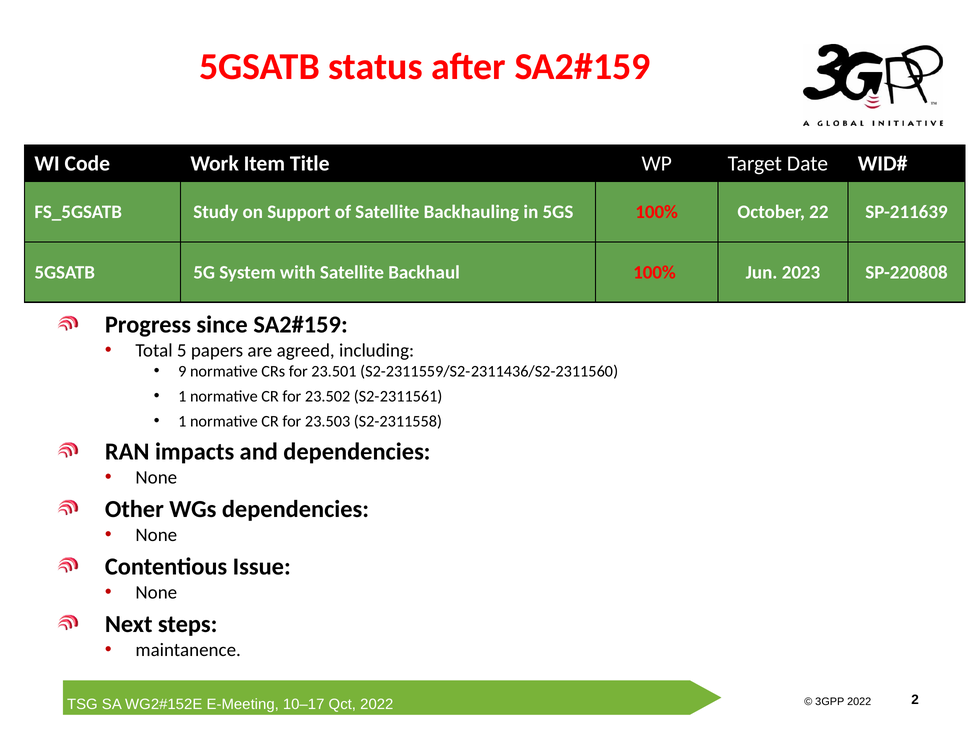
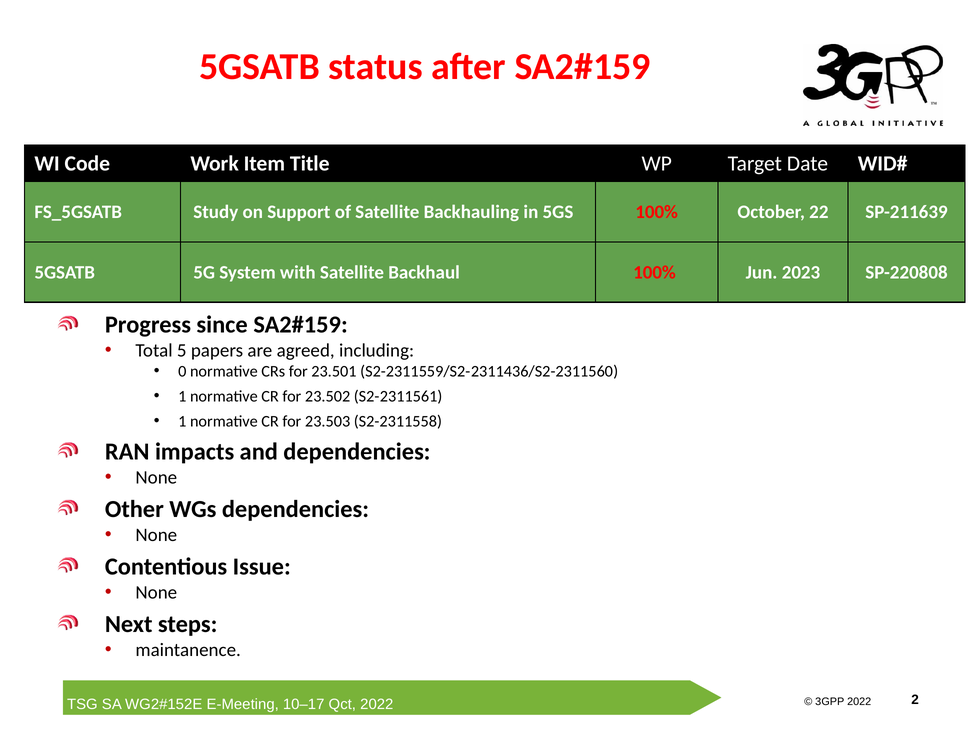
9: 9 -> 0 (182, 371)
